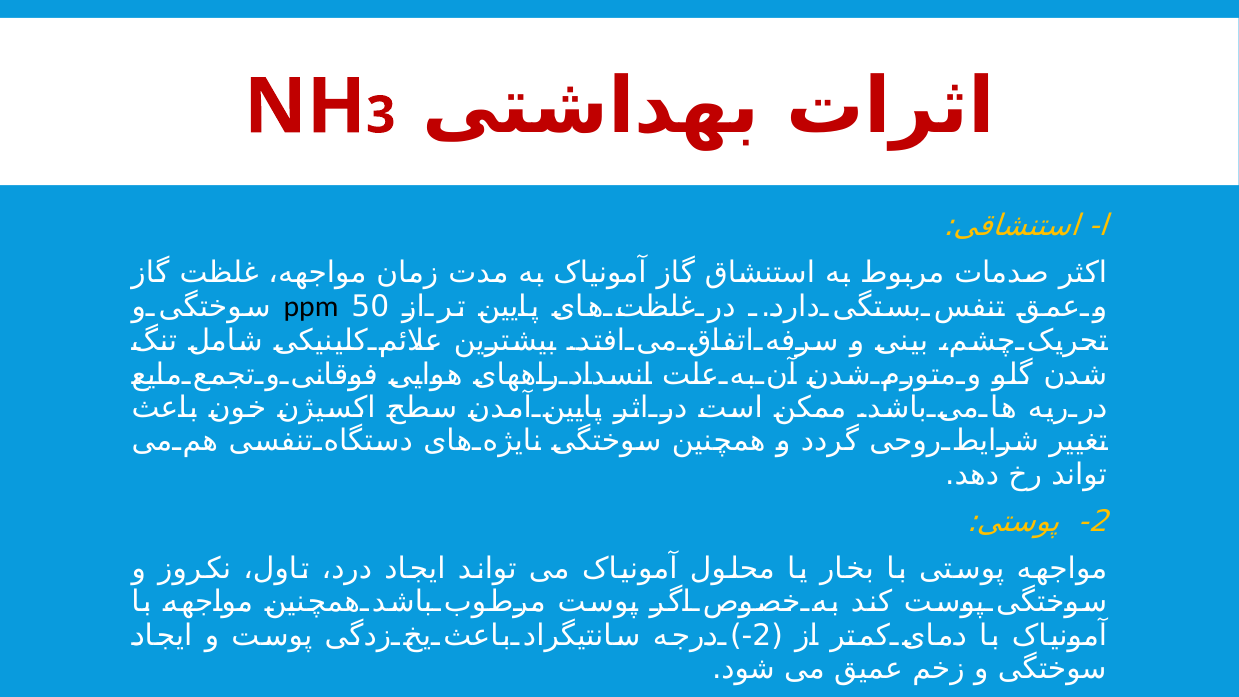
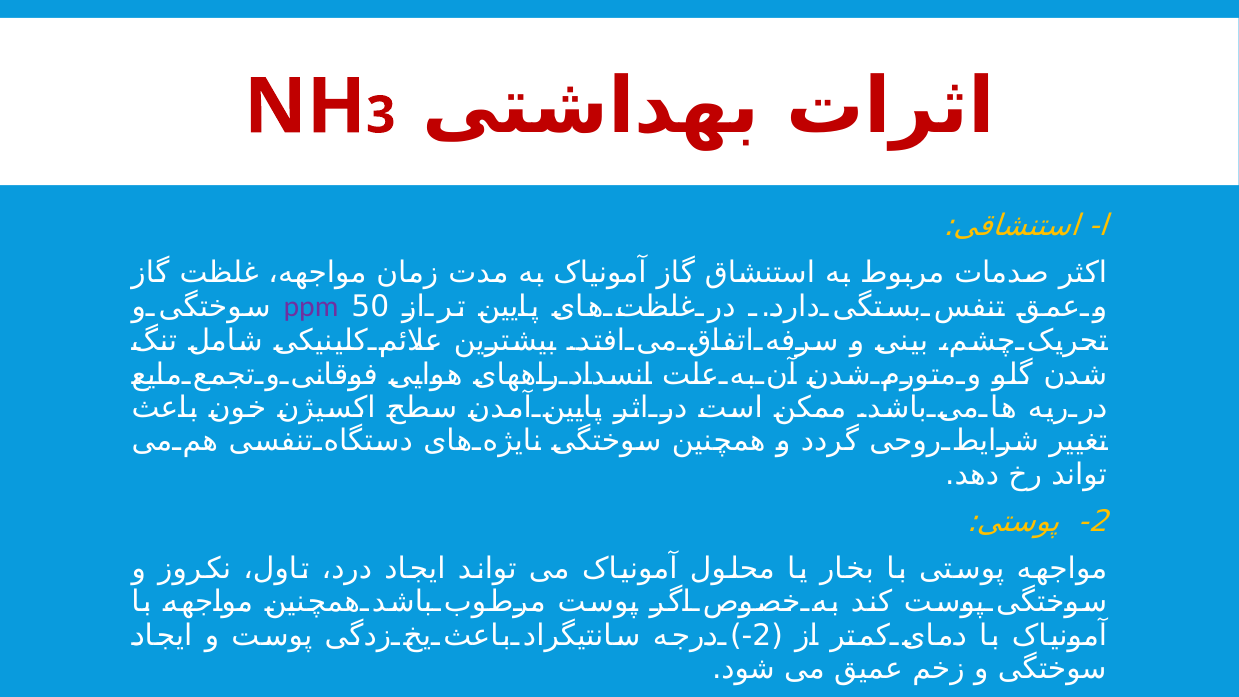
ppm colour: black -> purple (311, 307)
